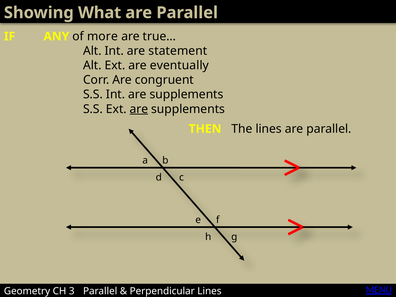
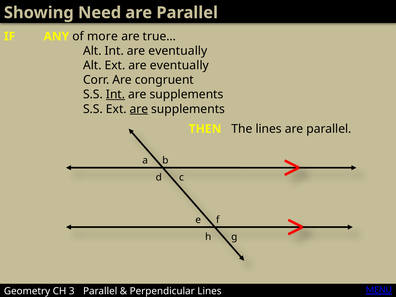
What: What -> Need (100, 13)
Int are statement: statement -> eventually (178, 51)
Int underline: none -> present (115, 94)
